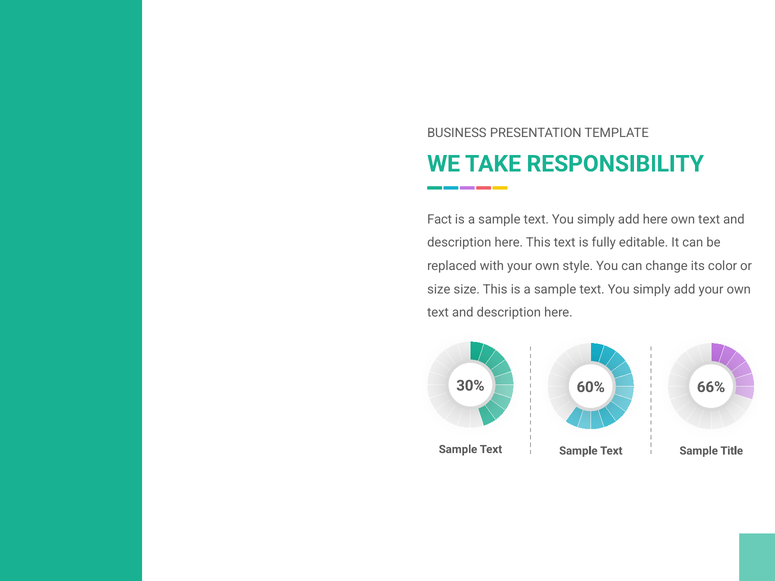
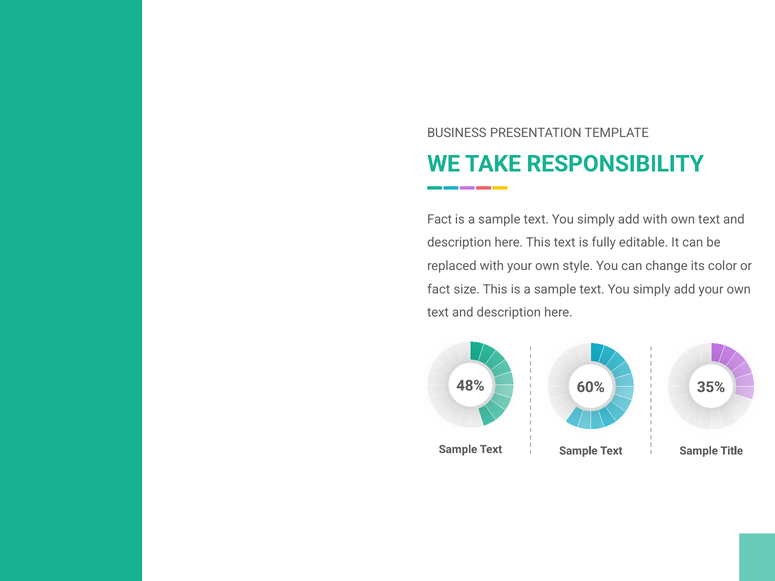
add here: here -> with (655, 219)
size: size -> fact (439, 289)
30%: 30% -> 48% (470, 386)
66%: 66% -> 35% (711, 387)
